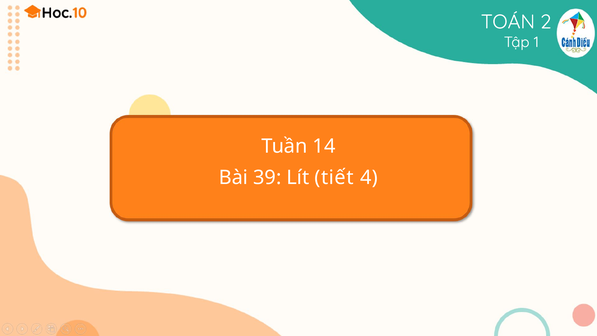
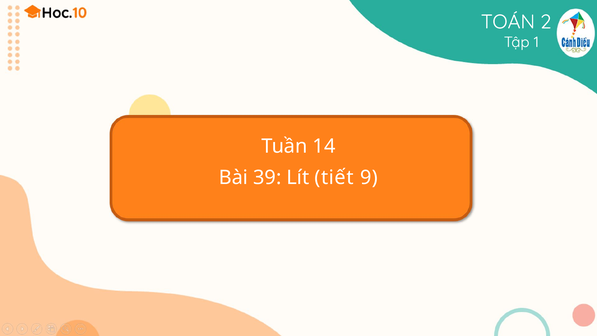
4: 4 -> 9 (369, 177)
